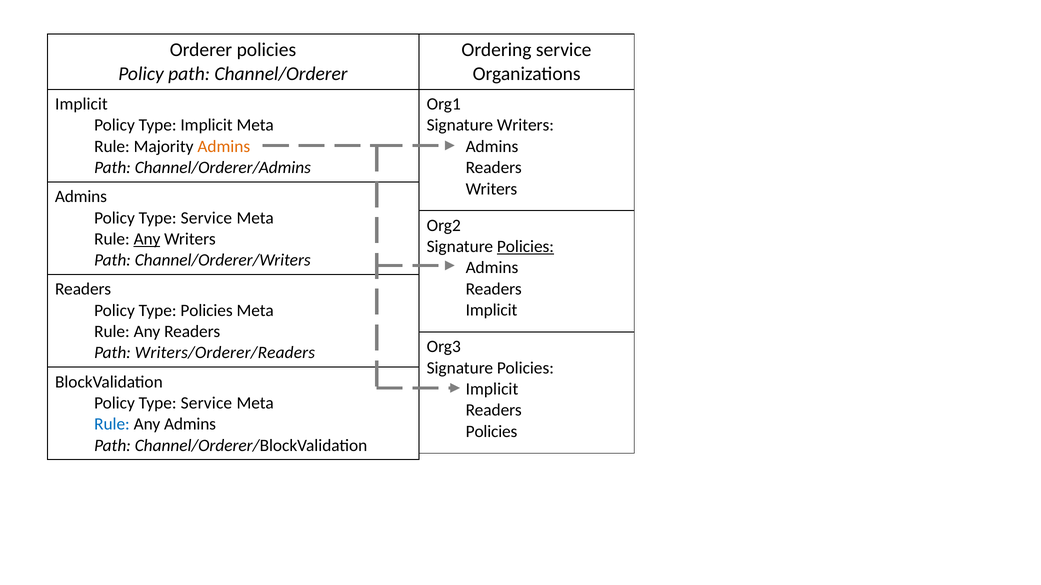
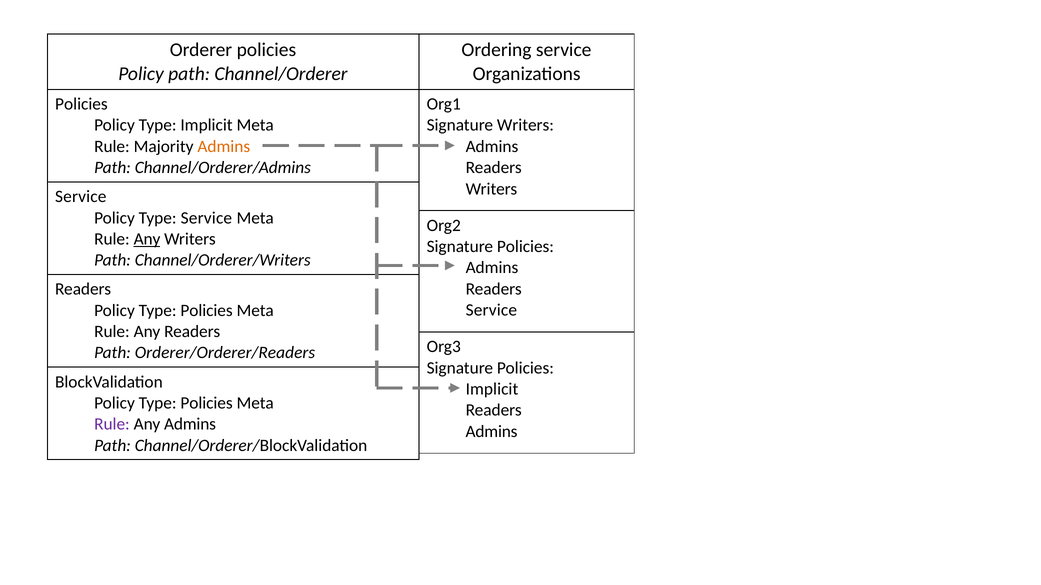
Implicit: Implicit -> Policies (81, 104)
Admins: Admins -> Service (81, 197)
Policies underline: present -> none (525, 247)
Implicit: Implicit -> Service (491, 310)
Writers/Orderer/Readers: Writers/Orderer/Readers -> Orderer/Orderer/Readers (225, 353)
Service: Service -> Policies (207, 403)
Rule colour: blue -> purple (112, 425)
Policies: Policies -> Admins (492, 432)
